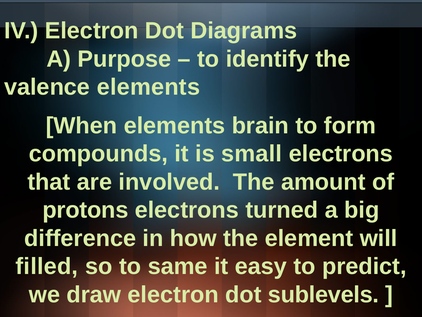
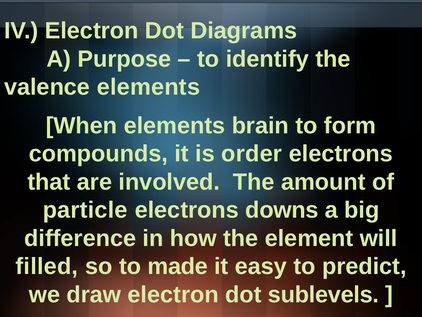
small: small -> order (252, 154)
protons: protons -> particle (85, 210)
turned: turned -> downs (282, 210)
same: same -> made (178, 266)
